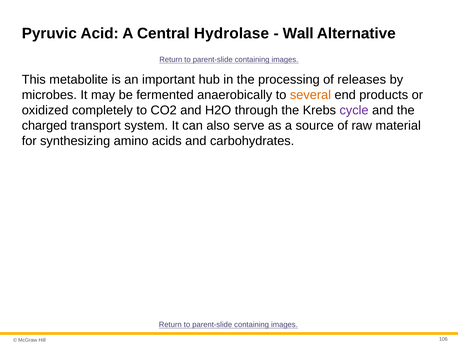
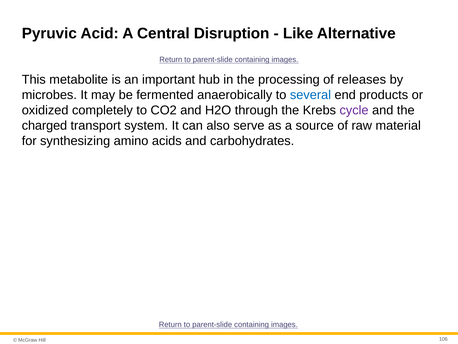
Hydrolase: Hydrolase -> Disruption (232, 33)
Wall: Wall -> Like (298, 33)
several colour: orange -> blue (310, 95)
